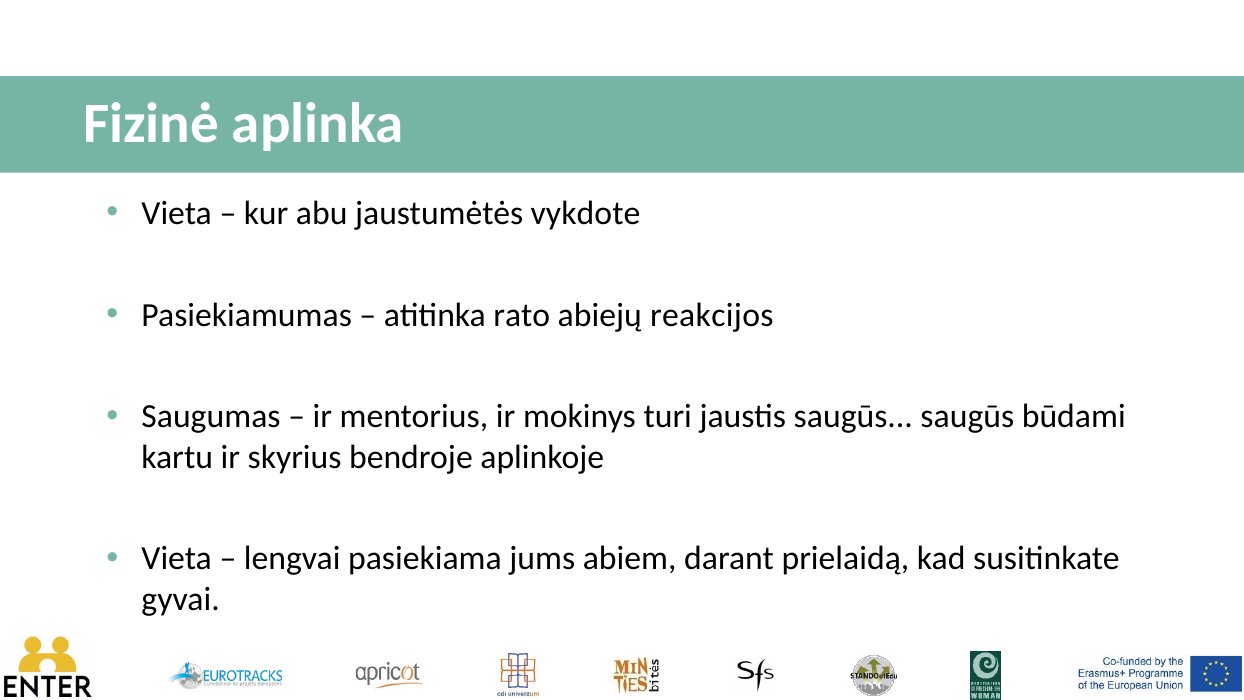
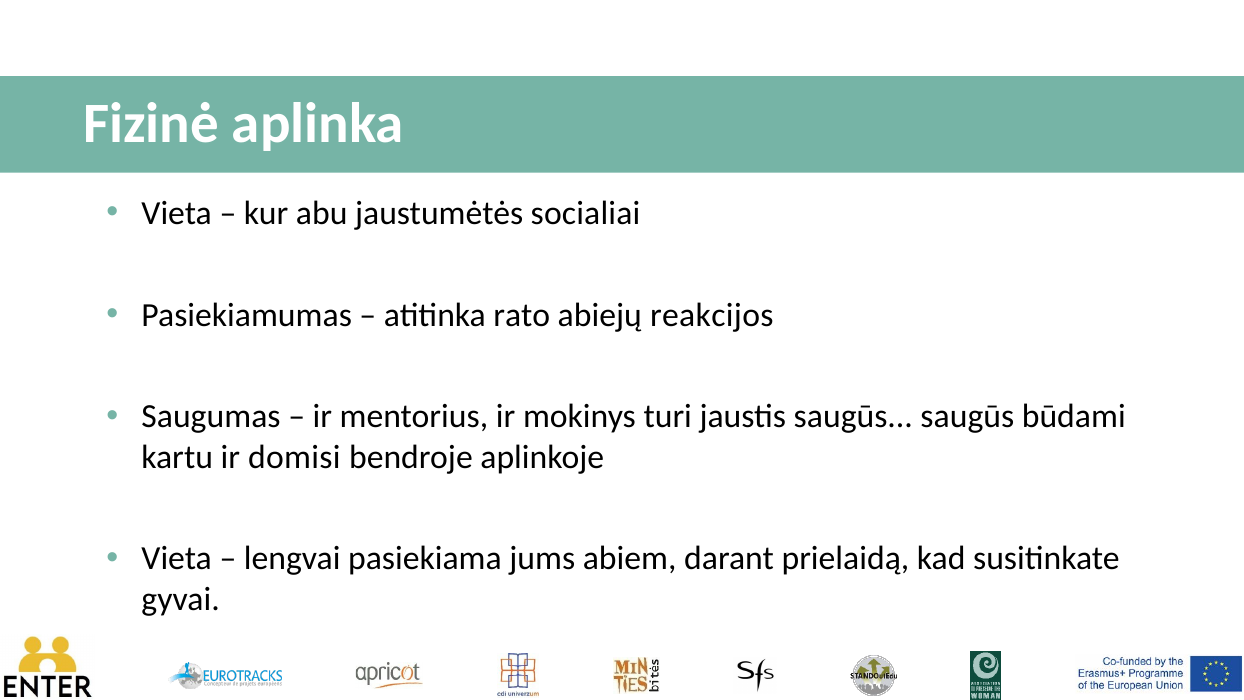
vykdote: vykdote -> socialiai (585, 214)
skyrius: skyrius -> domisi (294, 457)
